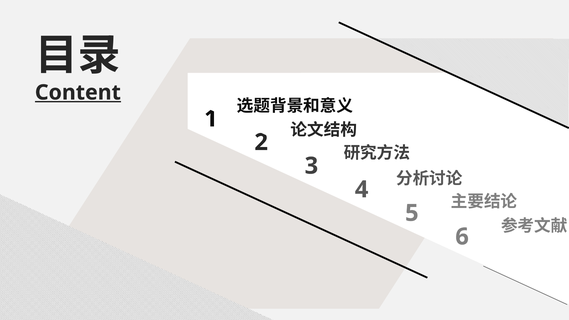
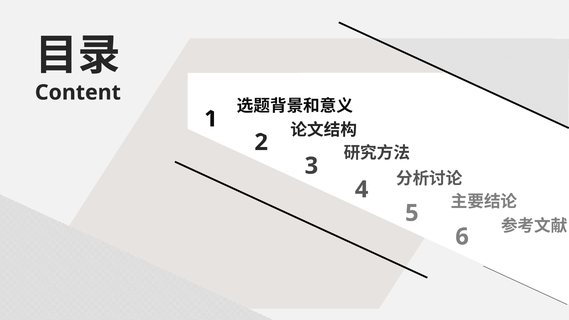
Content underline: present -> none (78, 93)
